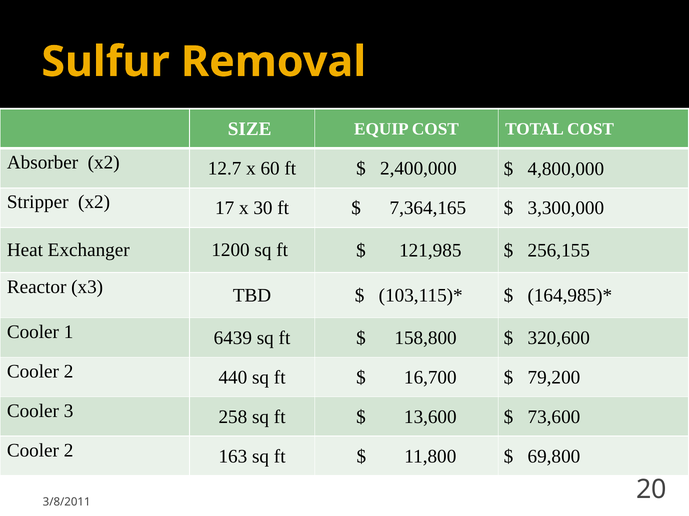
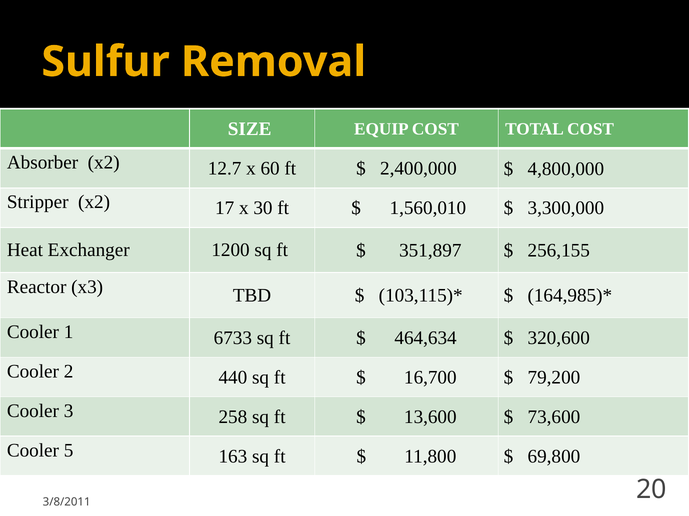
7,364,165: 7,364,165 -> 1,560,010 (428, 208)
121,985: 121,985 -> 351,897 (430, 251)
6439: 6439 -> 6733 (233, 338)
158,800: 158,800 -> 464,634 (426, 338)
2: 2 -> 5 (69, 451)
